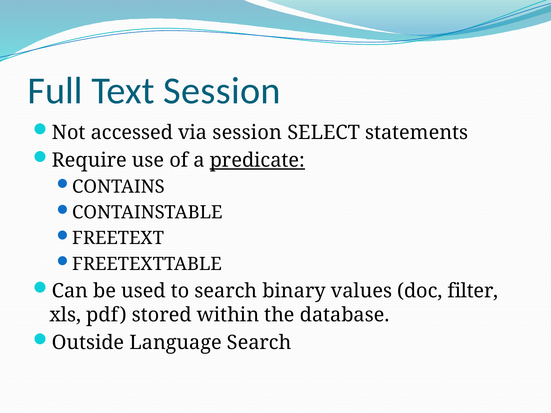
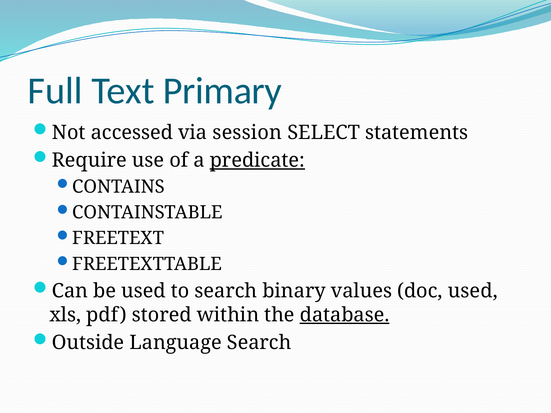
Text Session: Session -> Primary (222, 91)
doc filter: filter -> used (473, 291)
database underline: none -> present (345, 315)
